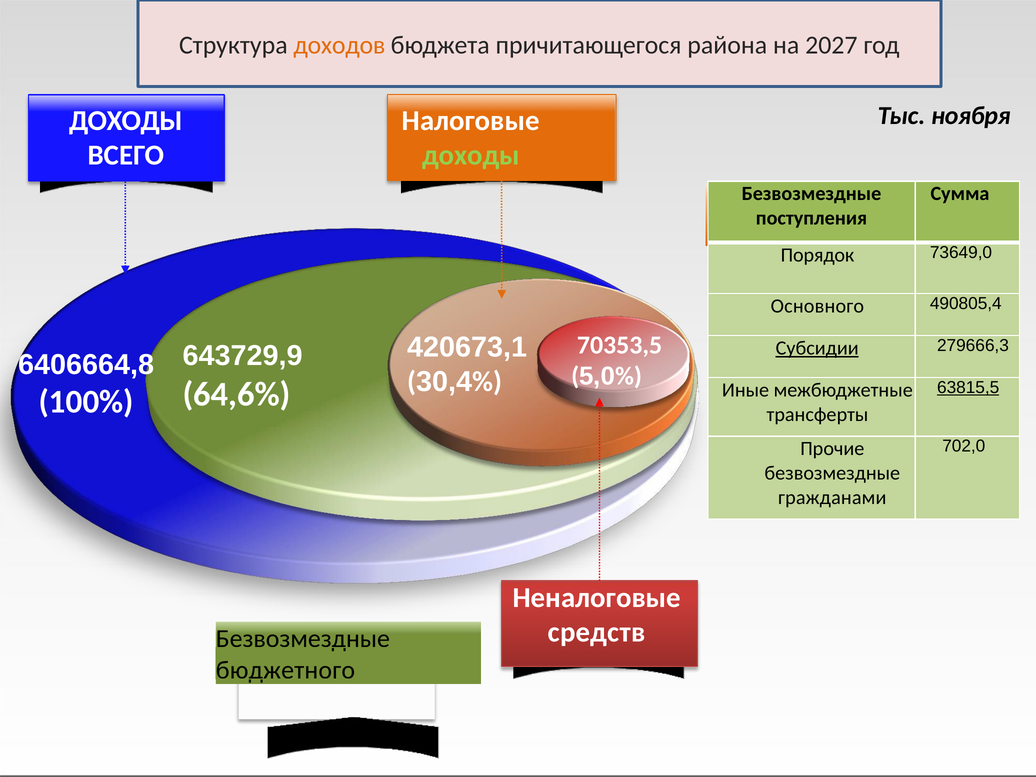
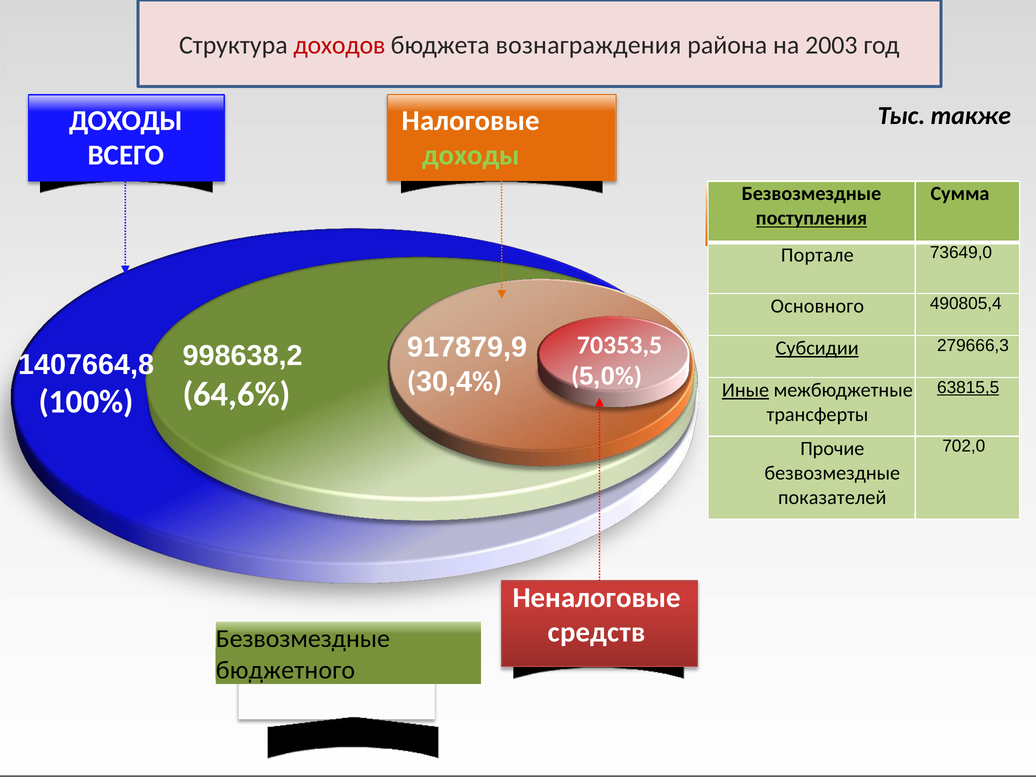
доходов colour: orange -> red (339, 45)
причитающегося: причитающегося -> вознаграждения (588, 45)
2027: 2027 -> 2003 (831, 45)
ноября: ноября -> также (971, 116)
поступления underline: none -> present (812, 218)
Порядок: Порядок -> Портале (817, 255)
420673,1: 420673,1 -> 917879,9 (467, 347)
643729,9: 643729,9 -> 998638,2 (243, 356)
6406664,8: 6406664,8 -> 1407664,8 (86, 365)
Иные underline: none -> present (746, 390)
гражданами: гражданами -> показателей (832, 498)
